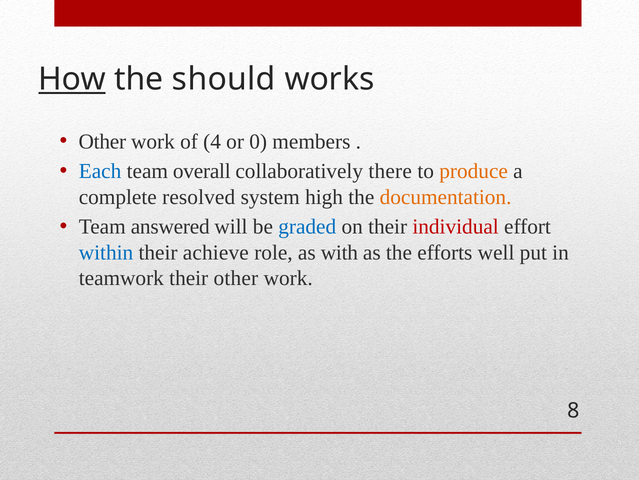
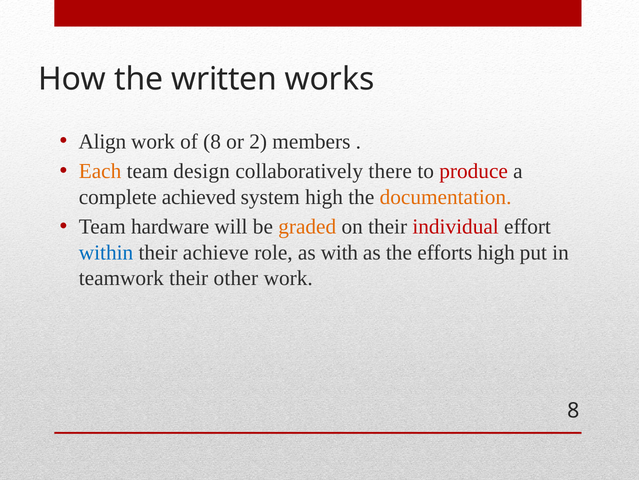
How underline: present -> none (72, 79)
should: should -> written (224, 79)
Other: Other -> Align (102, 141)
of 4: 4 -> 8 (212, 141)
0: 0 -> 2 (258, 141)
Each colour: blue -> orange (100, 171)
overall: overall -> design (202, 171)
produce colour: orange -> red (474, 171)
resolved: resolved -> achieved (199, 197)
answered: answered -> hardware (170, 227)
graded colour: blue -> orange (307, 227)
efforts well: well -> high (496, 252)
